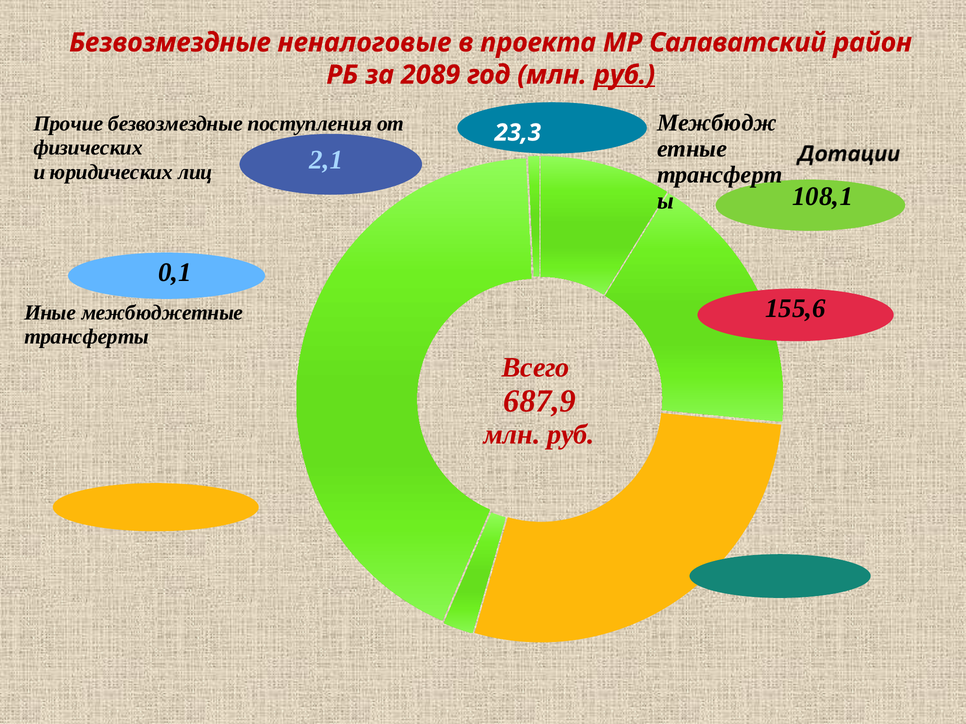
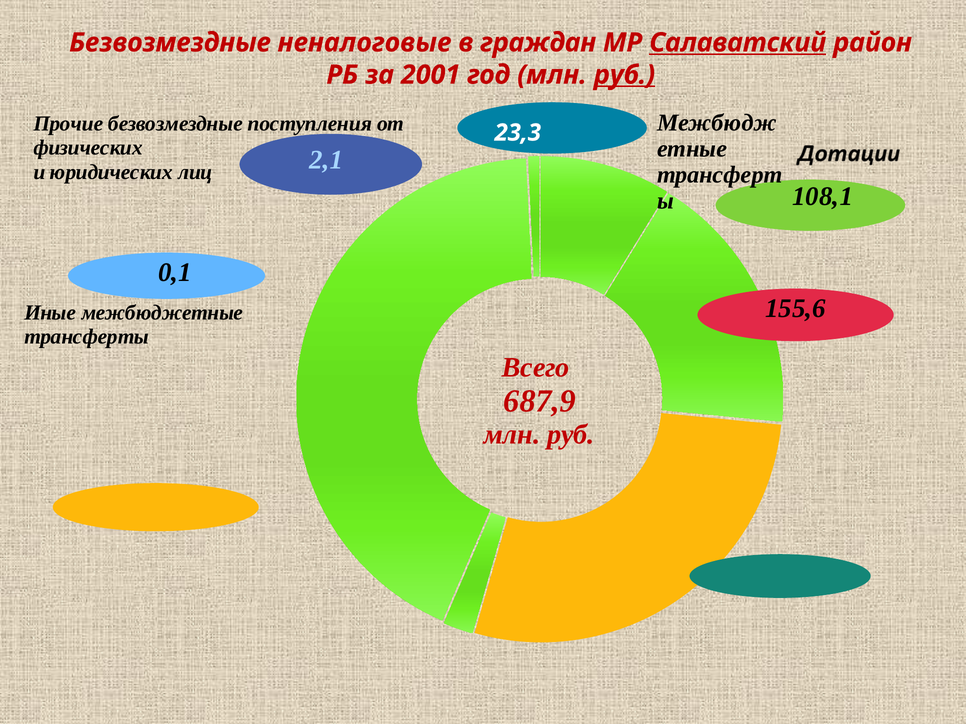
проекта: проекта -> граждан (538, 43)
Салаватский underline: none -> present (738, 43)
2089: 2089 -> 2001 (431, 75)
